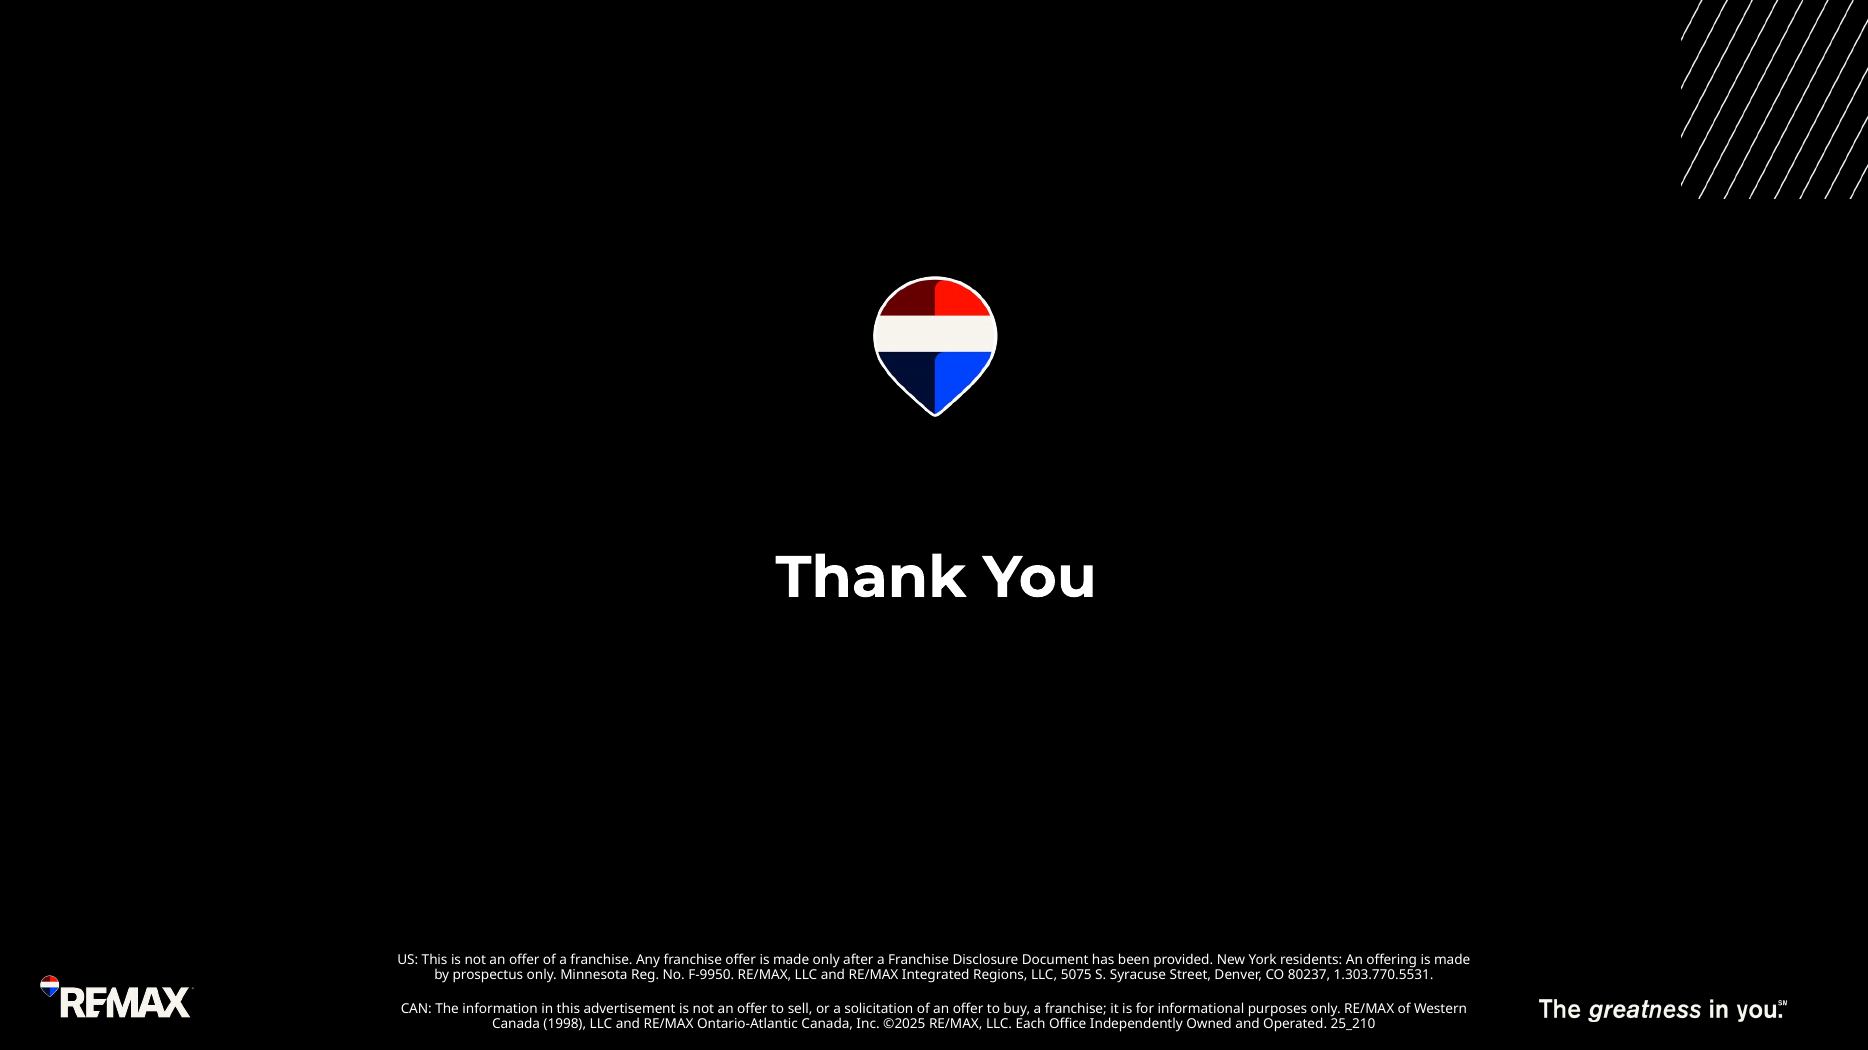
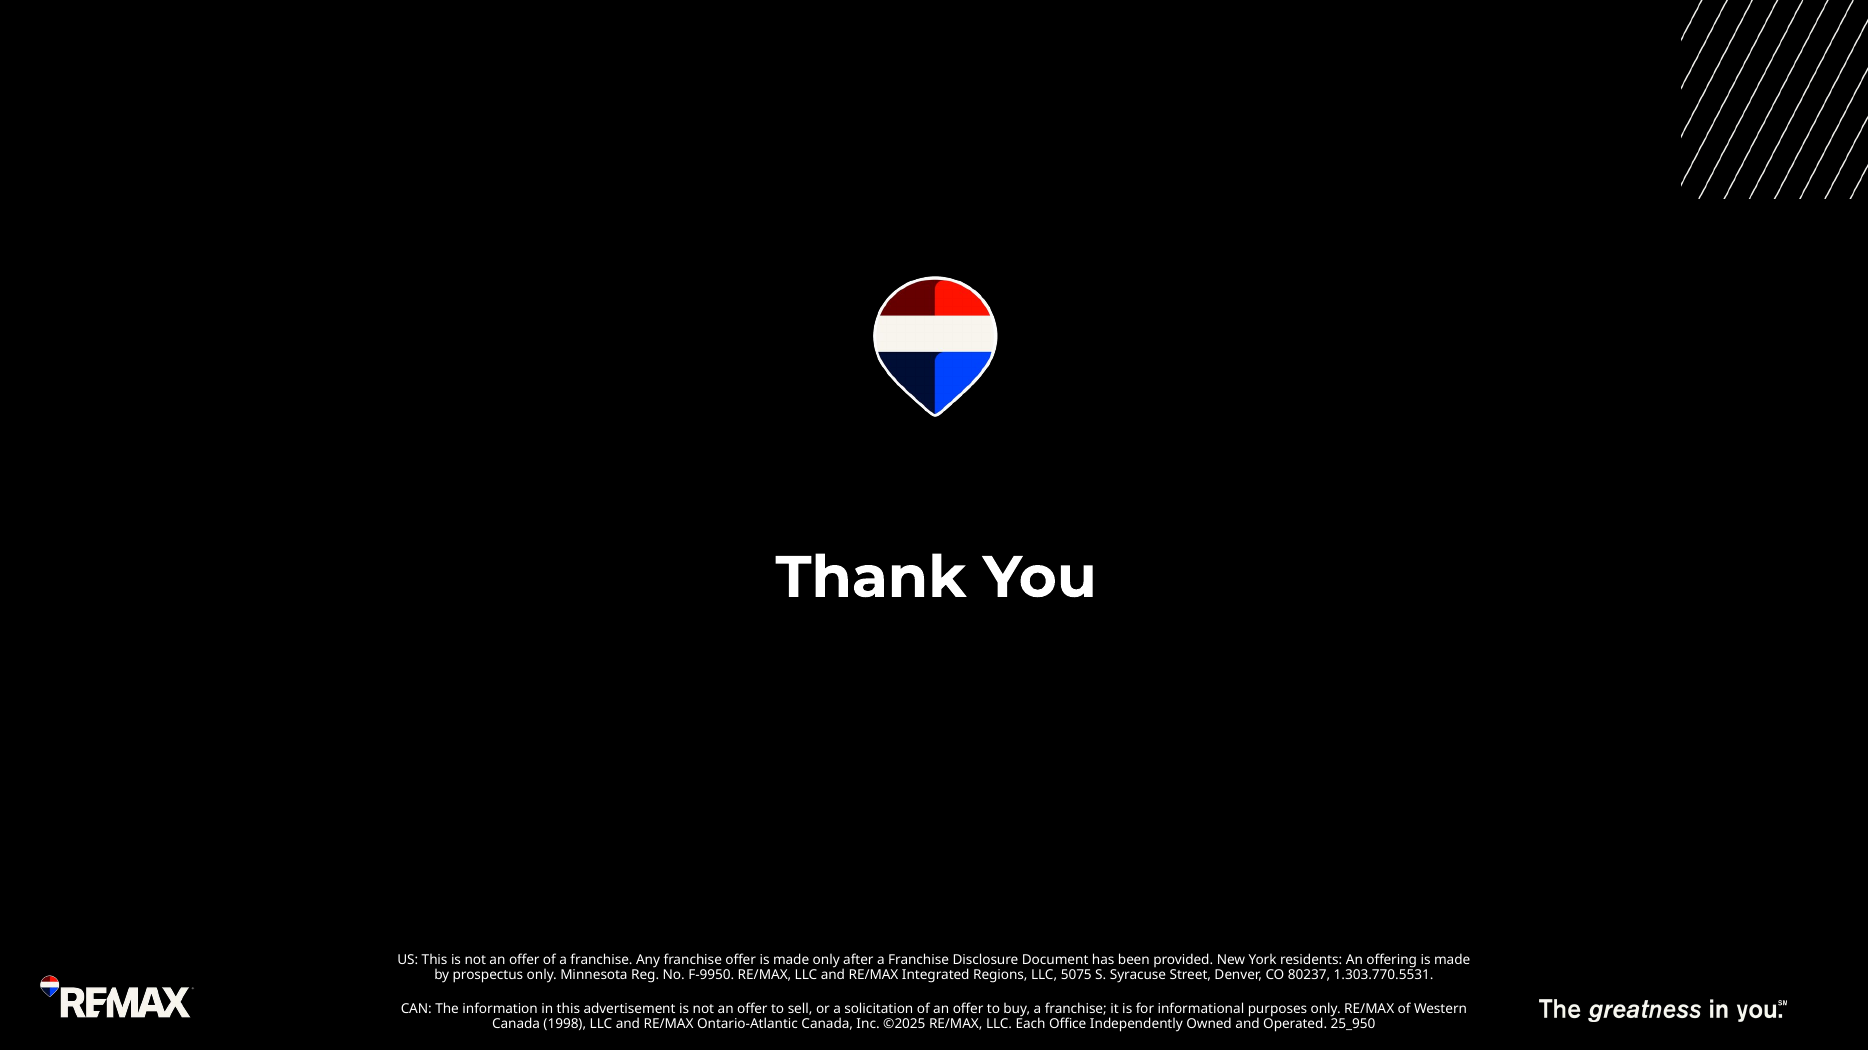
25_210: 25_210 -> 25_950 (1353, 1025)
